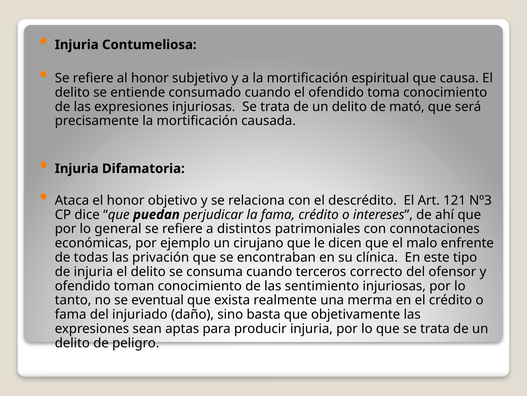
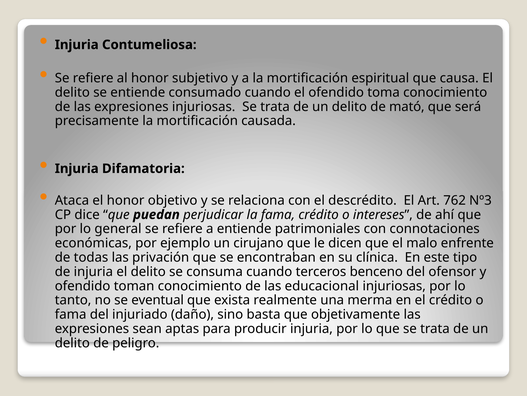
121: 121 -> 762 (455, 200)
a distintos: distintos -> entiende (244, 229)
correcto: correcto -> benceno (376, 271)
sentimiento: sentimiento -> educacional (322, 285)
